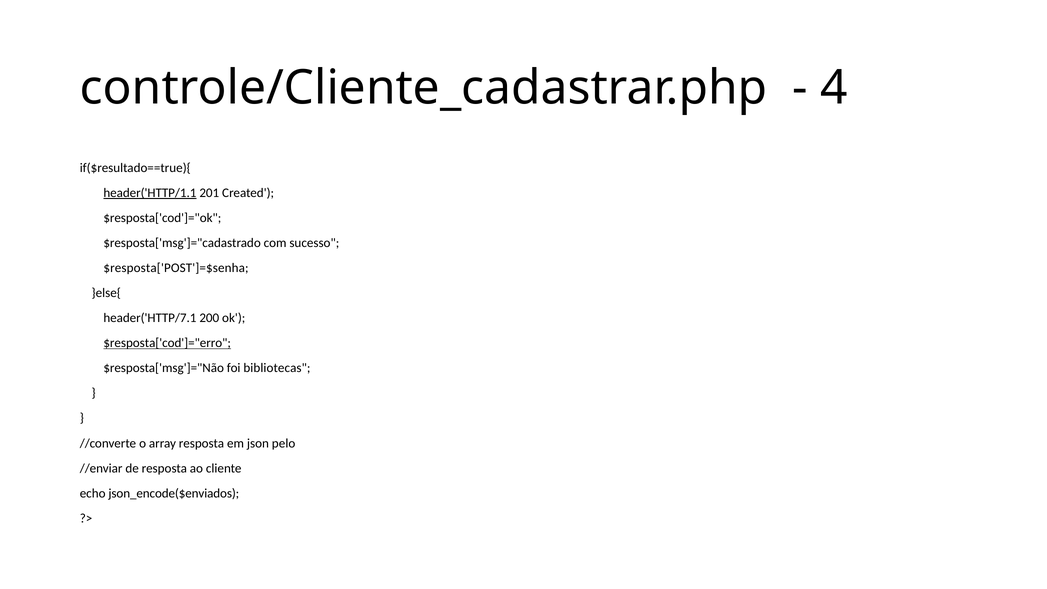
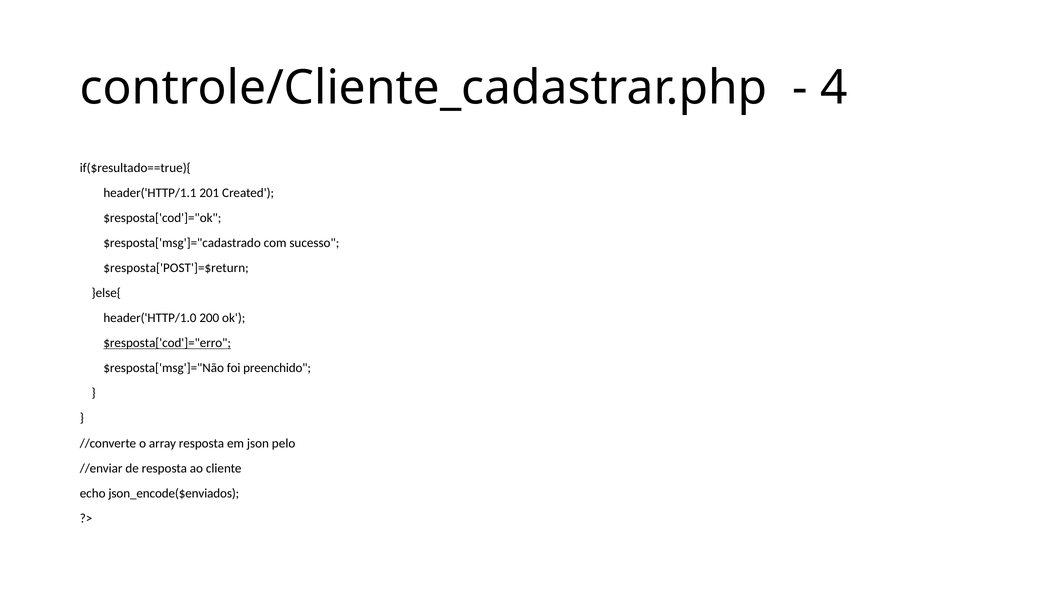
header('HTTP/1.1 underline: present -> none (150, 193)
$resposta['POST']=$senha: $resposta['POST']=$senha -> $resposta['POST']=$return (176, 268)
header('HTTP/7.1: header('HTTP/7.1 -> header('HTTP/1.0 (150, 318)
bibliotecas: bibliotecas -> preenchido (277, 368)
